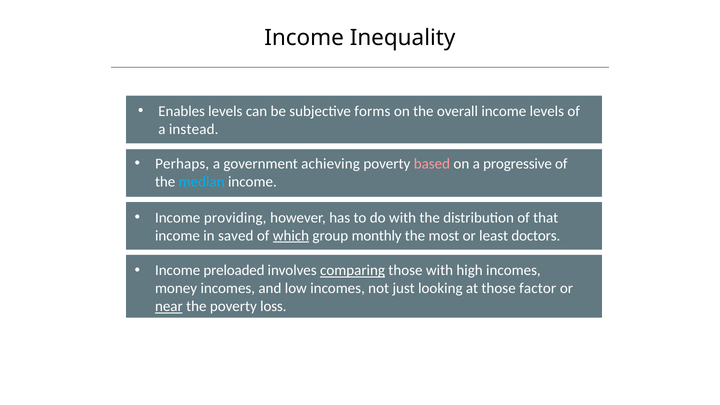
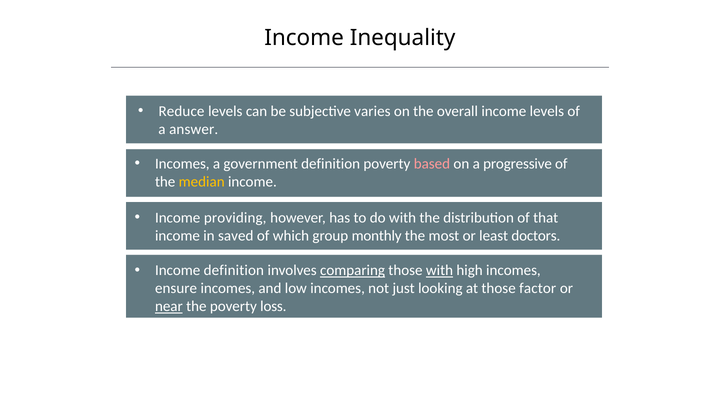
Enables: Enables -> Reduce (182, 111)
forms: forms -> varies (372, 111)
instead: instead -> answer (194, 129)
Perhaps: Perhaps -> Incomes (182, 164)
government achieving: achieving -> definition (331, 164)
median colour: light blue -> yellow (202, 182)
which underline: present -> none (291, 236)
Income preloaded: preloaded -> definition (234, 270)
with underline: none -> present (440, 270)
money: money -> ensure (176, 288)
